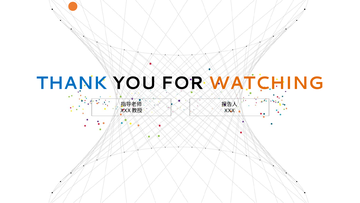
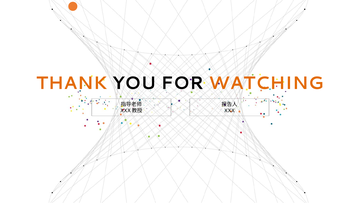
THANK colour: blue -> orange (72, 83)
